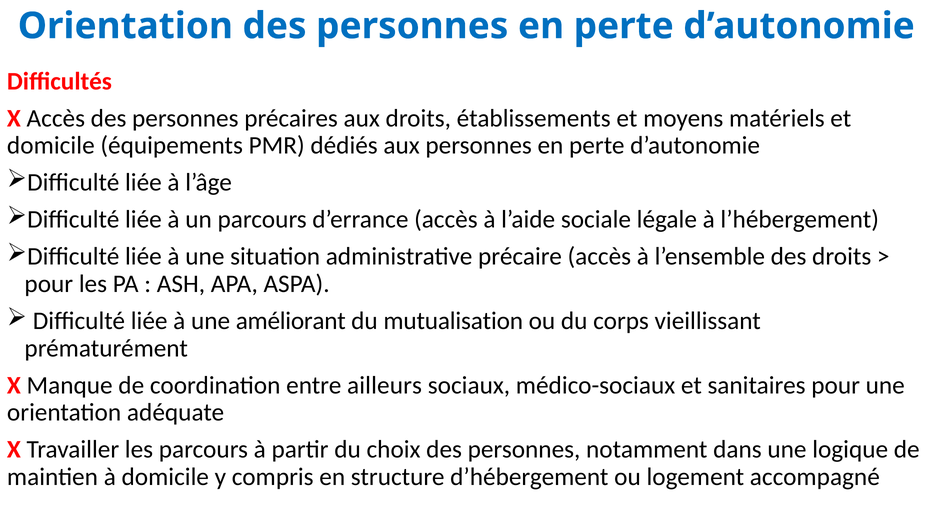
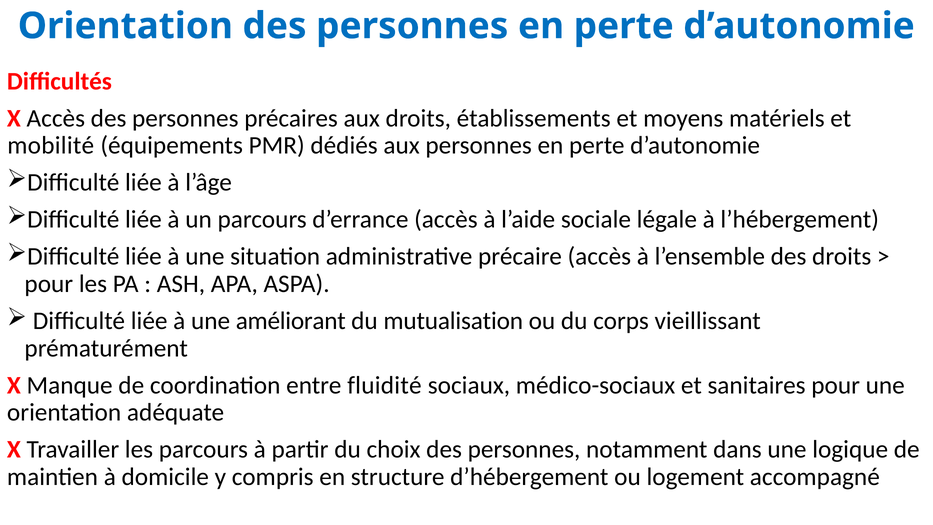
domicile: domicile -> mobilité (51, 146)
ailleurs: ailleurs -> fluidité (384, 385)
